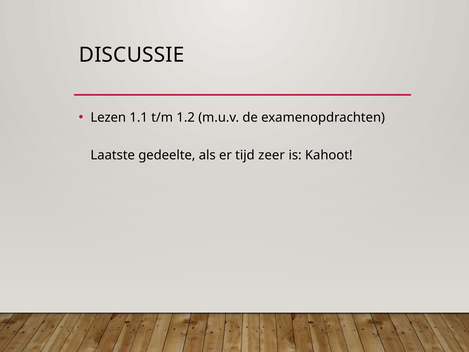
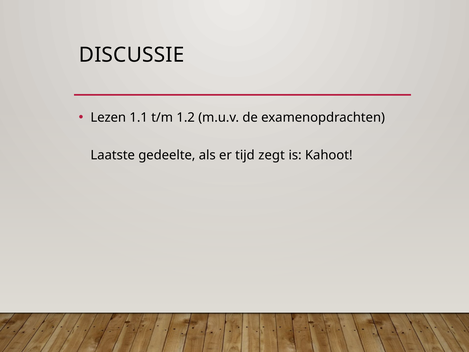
zeer: zeer -> zegt (272, 155)
